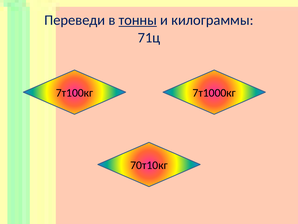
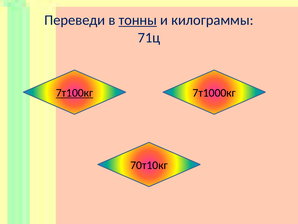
7т100кг underline: none -> present (74, 93)
